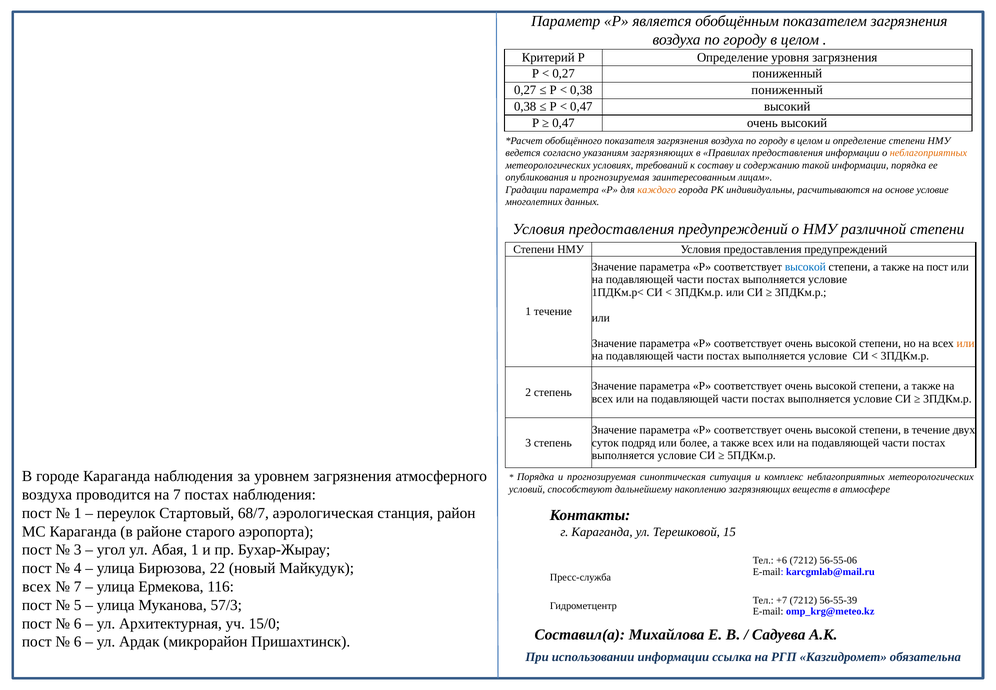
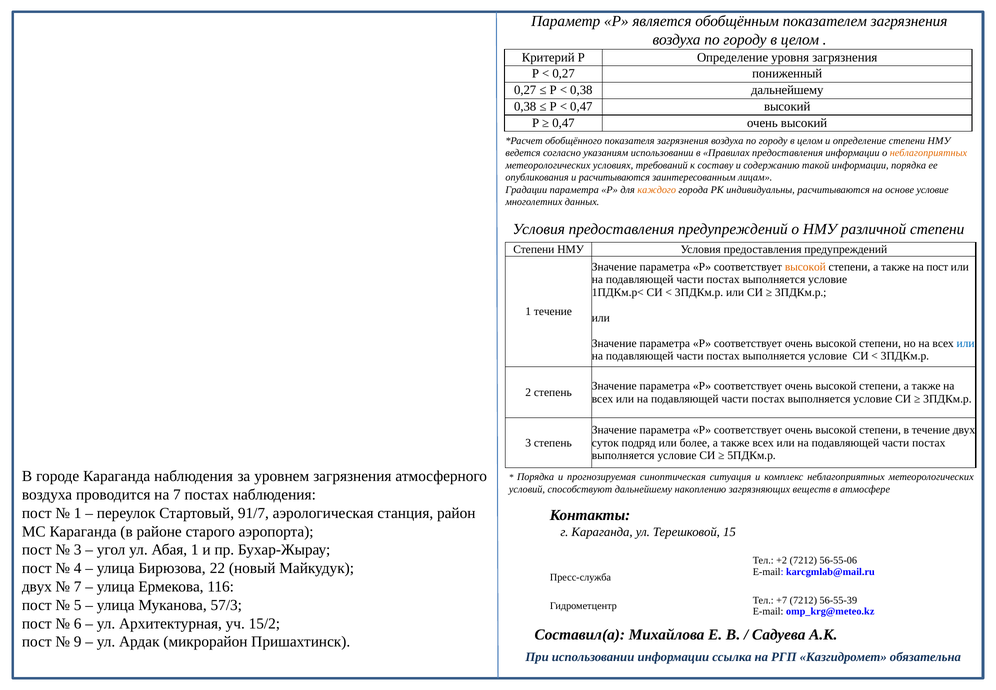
0,38 пониженный: пониженный -> дальнейшему (787, 90)
указаниям загрязняющих: загрязняющих -> использовании (662, 153)
опубликования и прогнозируемая: прогнозируемая -> расчитываются (614, 177)
высокой colour: blue -> orange (805, 267)
или colour: orange -> blue (966, 343)
68/7: 68/7 -> 91/7 (253, 513)
+6: +6 -> +2 (782, 560)
всех: всех -> двух (37, 586)
15/0: 15/0 -> 15/2 (264, 623)
6: 6 -> 9 (78, 641)
